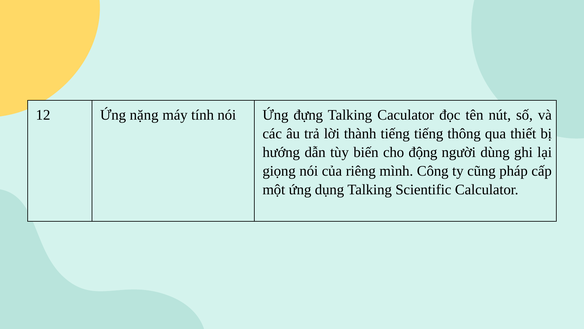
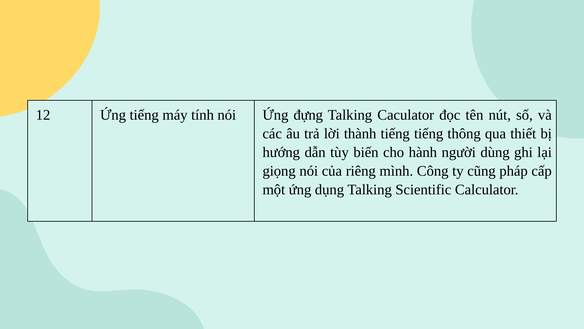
Ứng nặng: nặng -> tiếng (144, 115)
động: động -> hành (423, 152)
